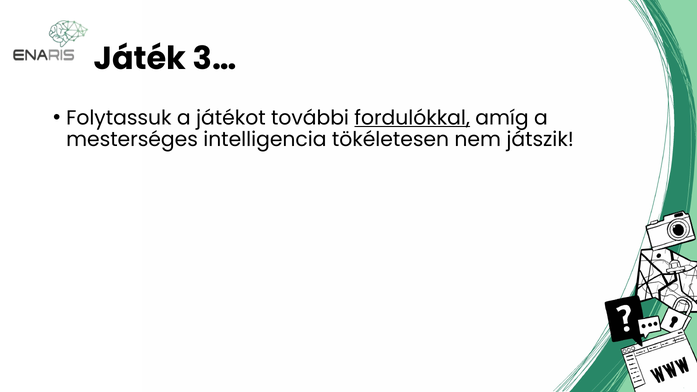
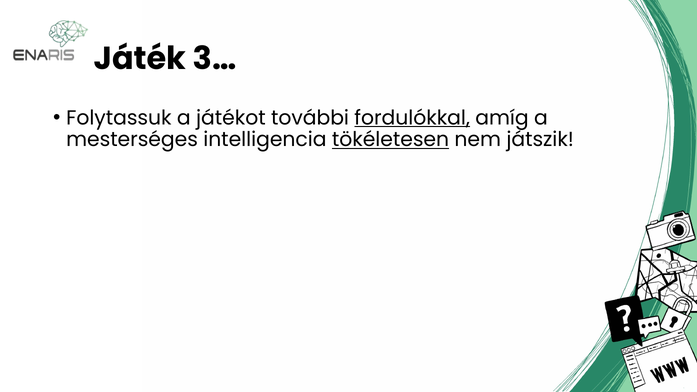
tökéletesen underline: none -> present (391, 140)
